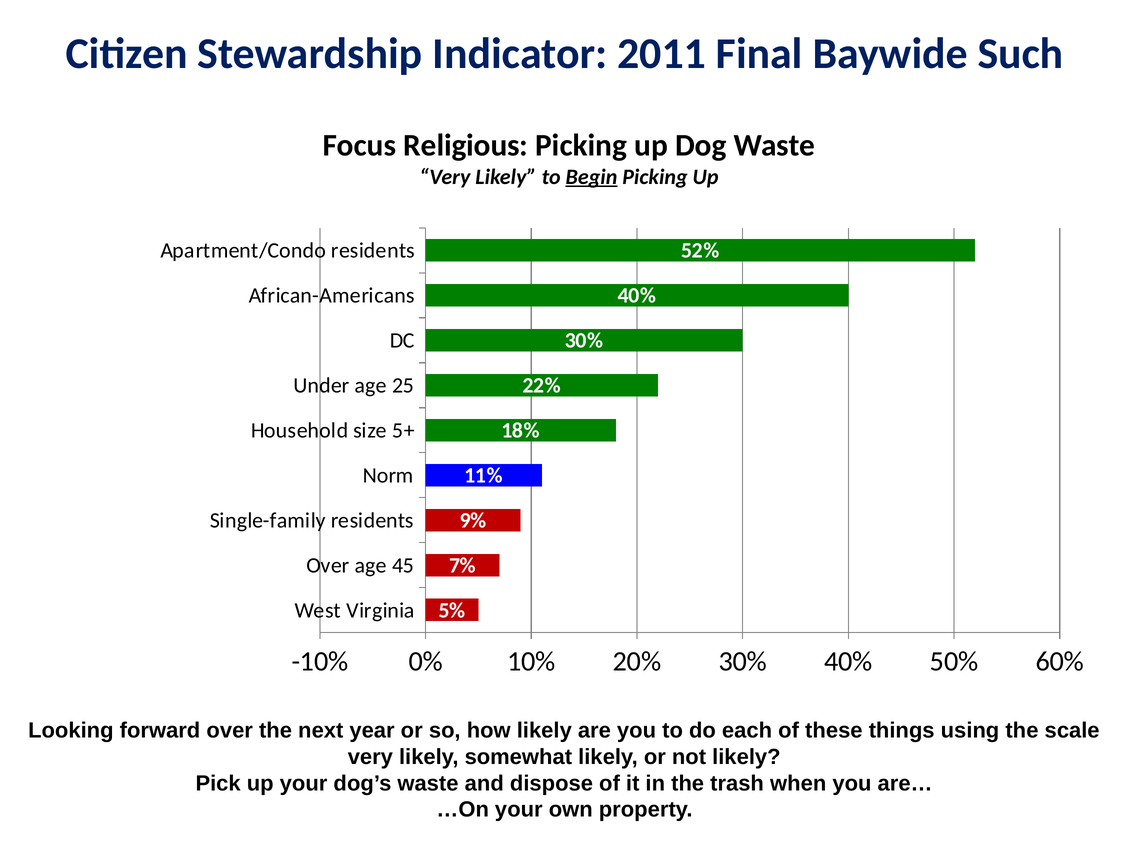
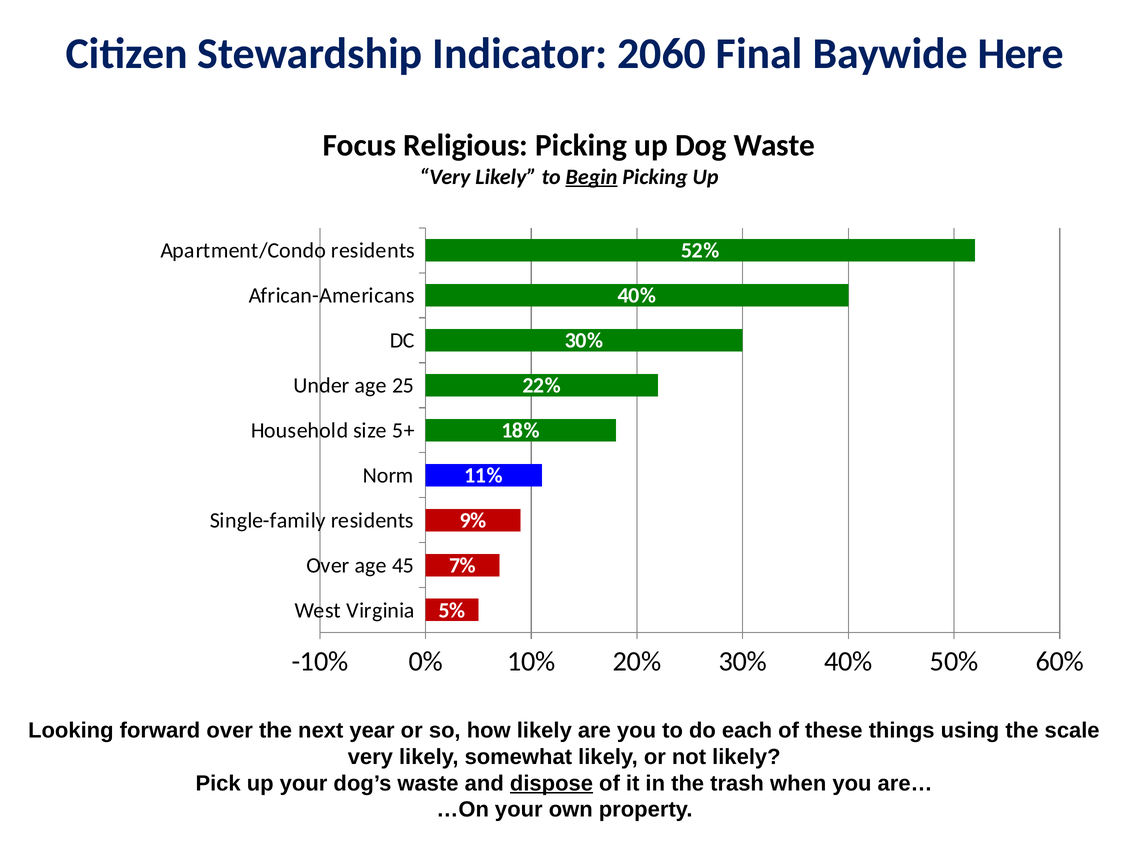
2011: 2011 -> 2060 (662, 54)
Such: Such -> Here (1021, 54)
dispose underline: none -> present (551, 783)
